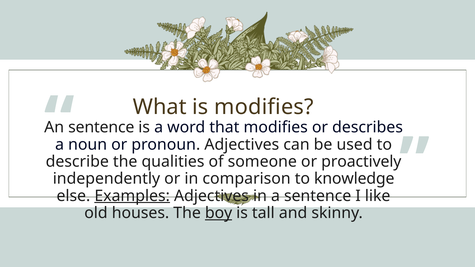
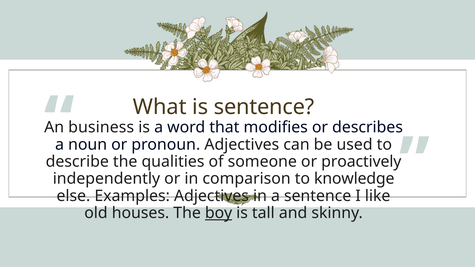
is modifies: modifies -> sentence (264, 107)
sentence: sentence -> business (101, 127)
Examples underline: present -> none (132, 196)
